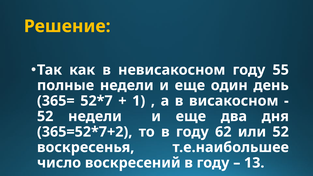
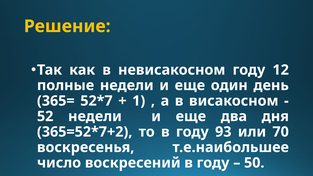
55: 55 -> 12 (281, 70)
62: 62 -> 93 (223, 132)
или 52: 52 -> 70 (281, 132)
13: 13 -> 50 (254, 163)
